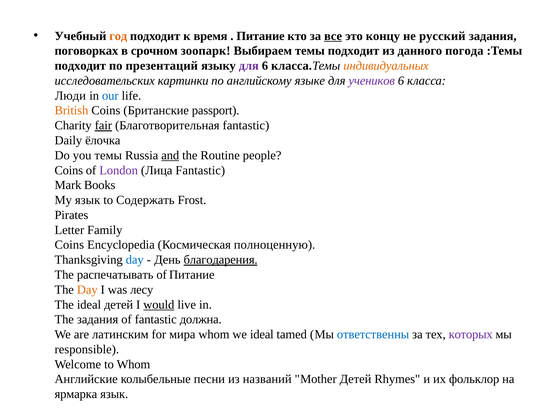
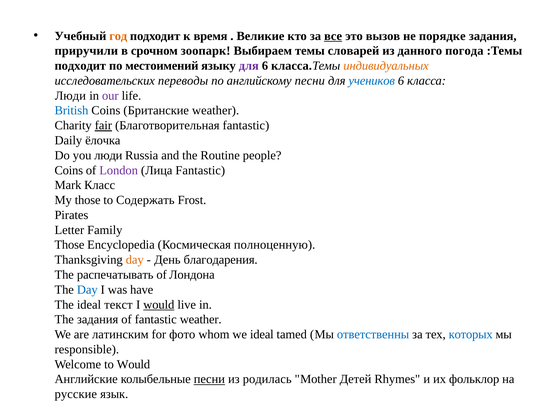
Питание: Питание -> Великие (260, 36)
концу: концу -> вызов (383, 36)
русский: русский -> порядке (442, 36)
поговорках: поговорках -> приручили (86, 51)
темы подходит: подходит -> словарей (354, 51)
презентаций: презентаций -> местоимений (162, 66)
картинки: картинки -> переводы (183, 81)
английскому языке: языке -> песни (310, 81)
учеников colour: purple -> blue (372, 81)
our colour: blue -> purple (110, 96)
British colour: orange -> blue (71, 111)
Британские passport: passport -> weather (216, 111)
you темы: темы -> люди (108, 155)
and underline: present -> none (170, 155)
Books: Books -> Класс (100, 185)
My язык: язык -> those (88, 200)
Coins: Coins -> Those (69, 245)
day colour: blue -> orange (135, 260)
благодарения underline: present -> none (221, 260)
of Питание: Питание -> Лондона (192, 275)
Day colour: orange -> blue (87, 290)
лесу: лесу -> have (142, 290)
ideal детей: детей -> текст (118, 305)
fantastic должна: должна -> weather (201, 320)
мира: мира -> фото (182, 334)
которых colour: purple -> blue (471, 334)
to Whom: Whom -> Would (133, 364)
песни underline: none -> present (209, 379)
названий: названий -> родилась (267, 379)
ярмарка: ярмарка -> русские (76, 394)
